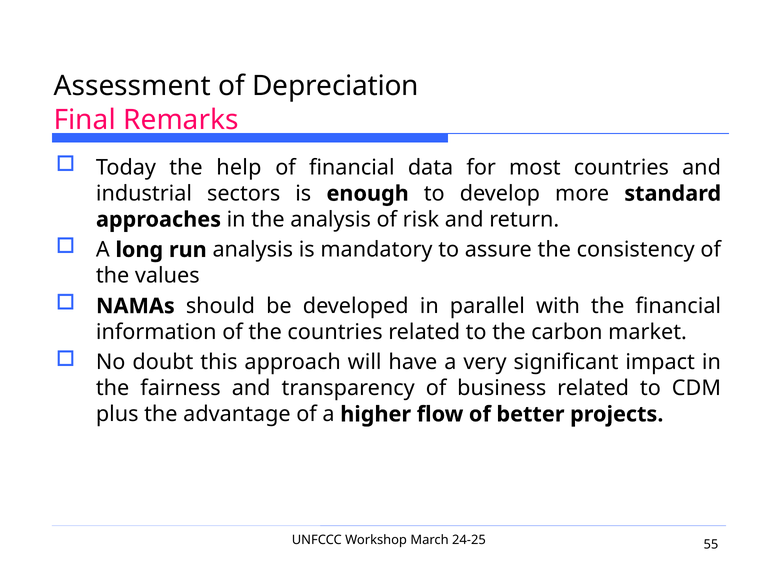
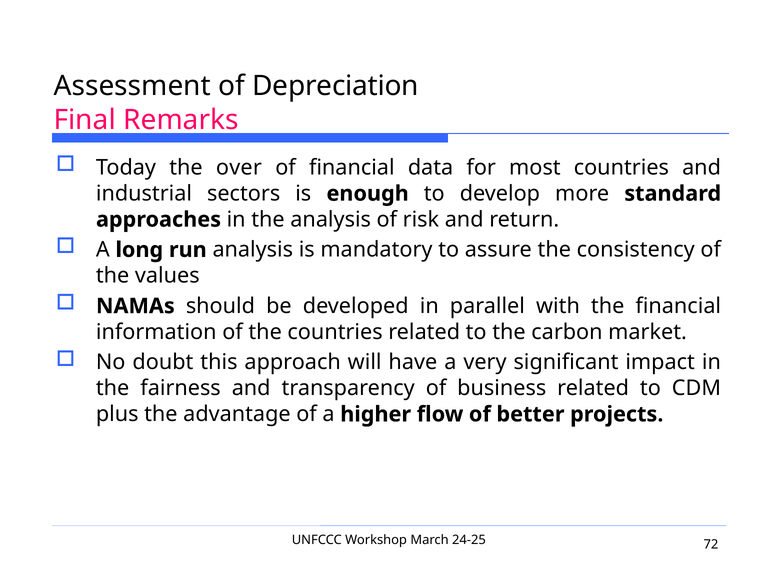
help: help -> over (239, 167)
55: 55 -> 72 (711, 544)
